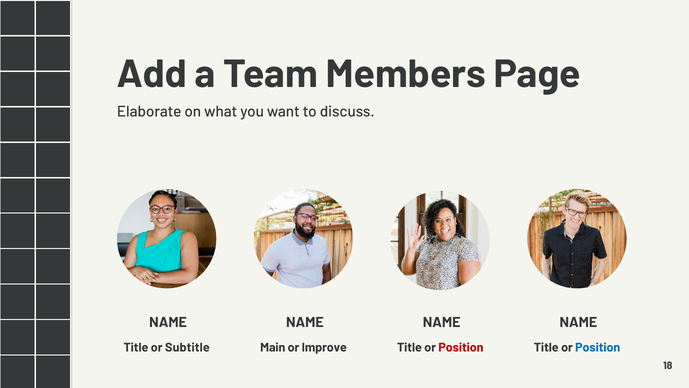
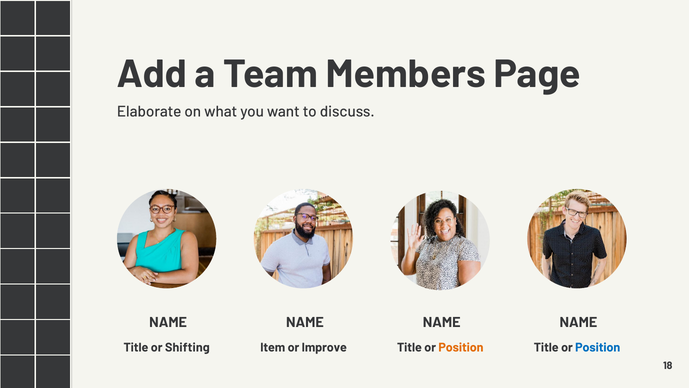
Subtitle: Subtitle -> Shifting (187, 347)
Main: Main -> Item (273, 347)
Position colour: red -> orange (461, 347)
